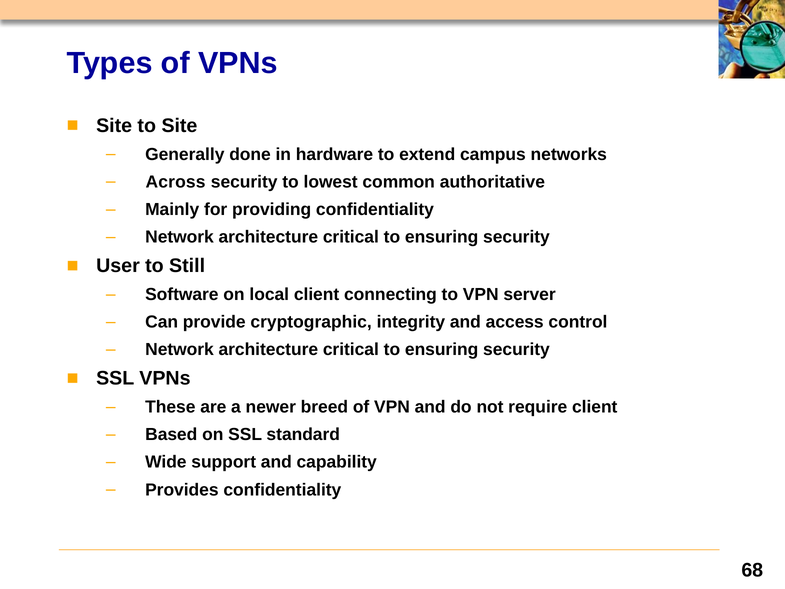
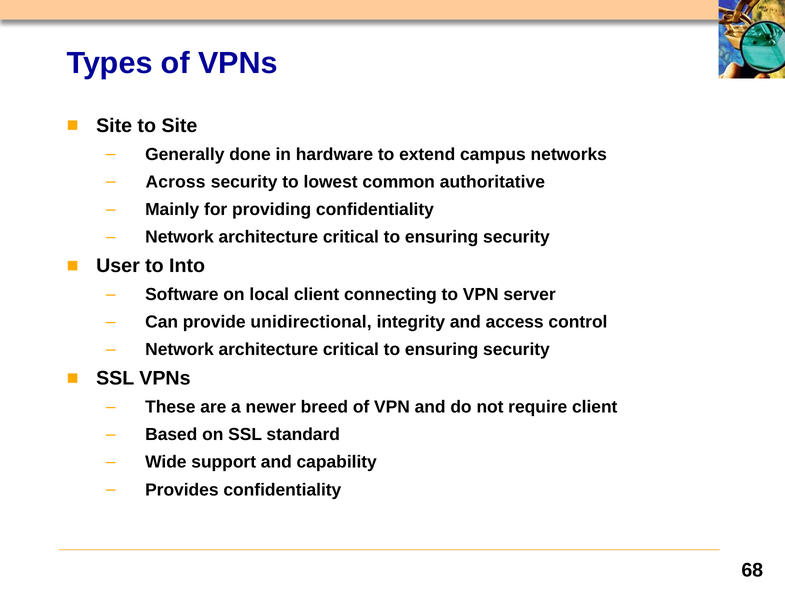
Still: Still -> Into (187, 266)
cryptographic: cryptographic -> unidirectional (311, 322)
